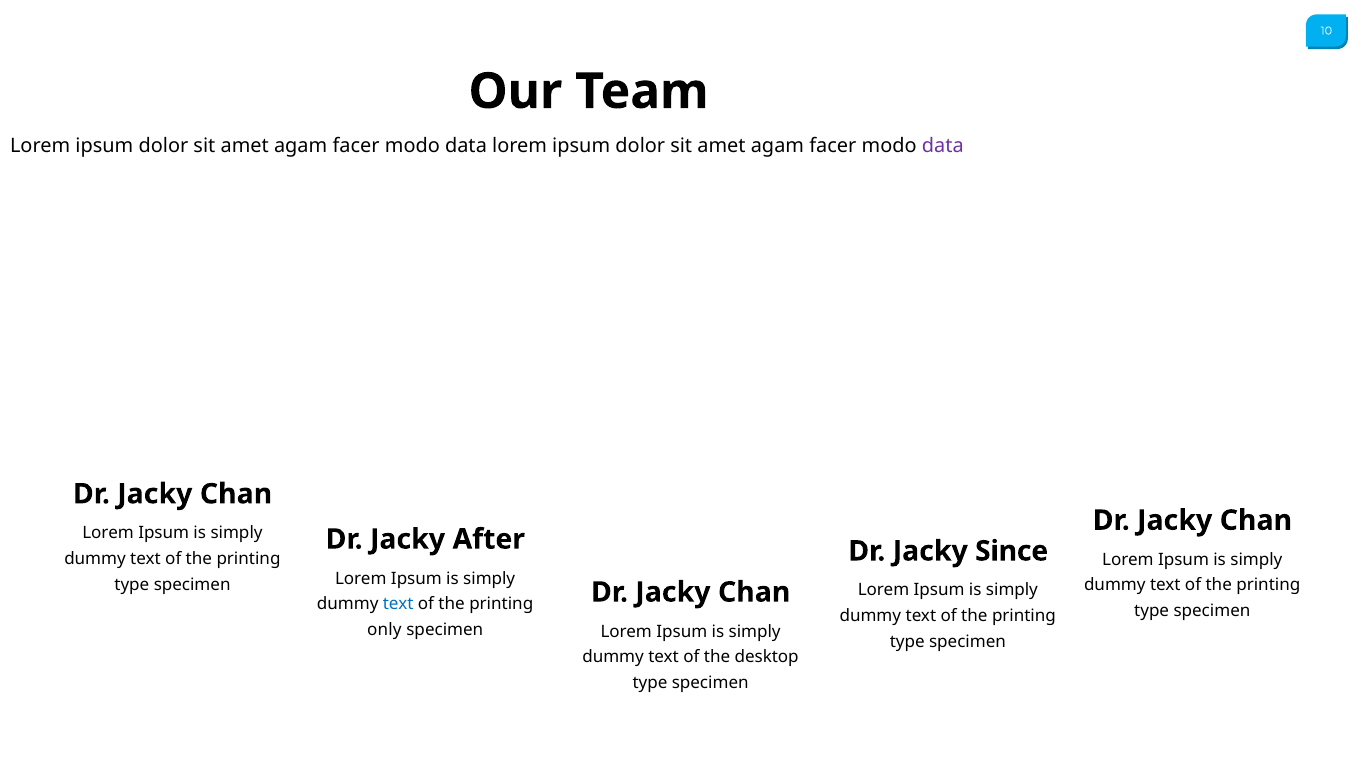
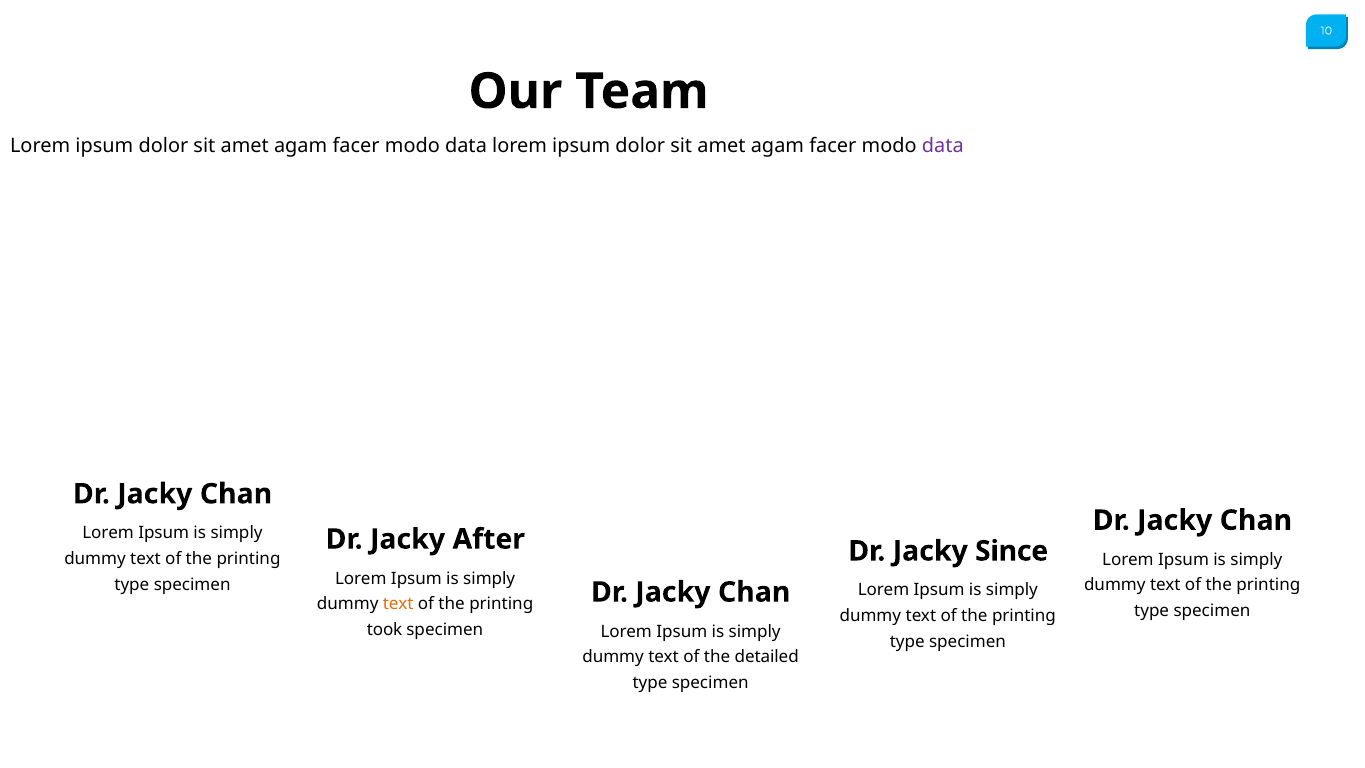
text colour: blue -> orange (398, 604)
only: only -> took (385, 629)
desktop: desktop -> detailed (767, 657)
